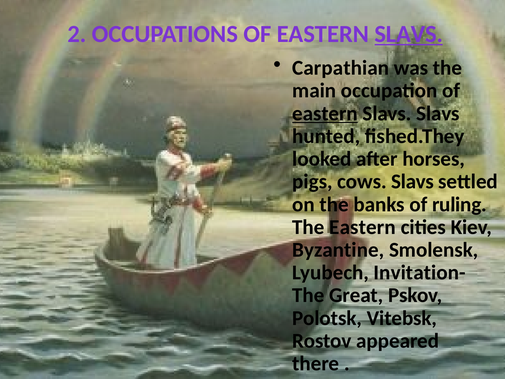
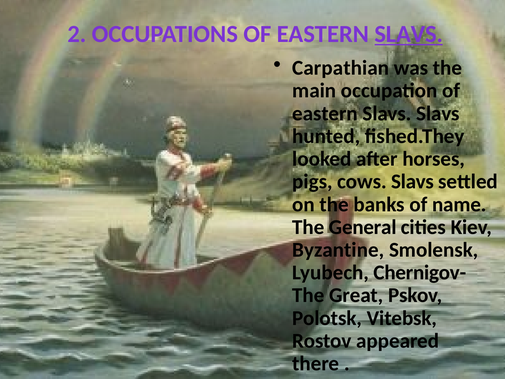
eastern underline: present -> none (325, 113)
ruling: ruling -> name (459, 204)
The Eastern: Eastern -> General (363, 227)
Invitation-: Invitation- -> Chernigov- (420, 272)
